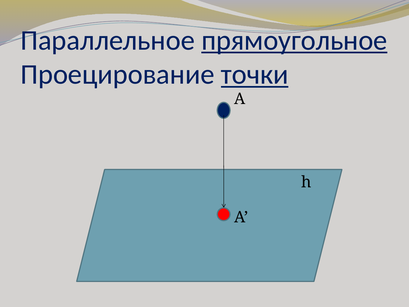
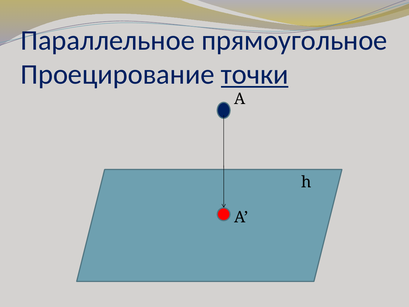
прямоугольное underline: present -> none (294, 40)
